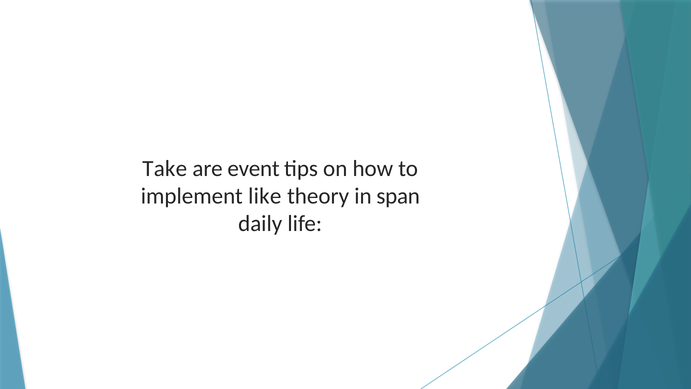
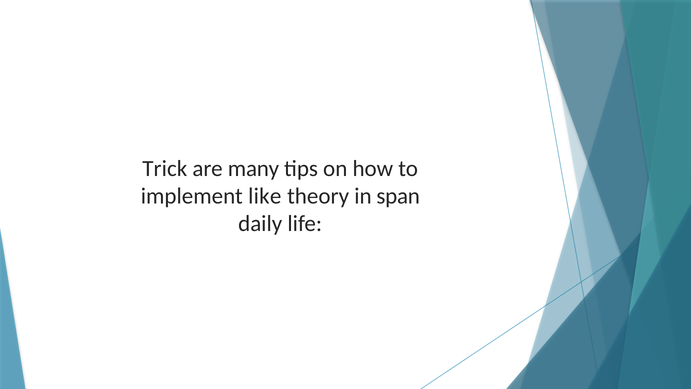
Take: Take -> Trick (165, 168)
event: event -> many (254, 168)
